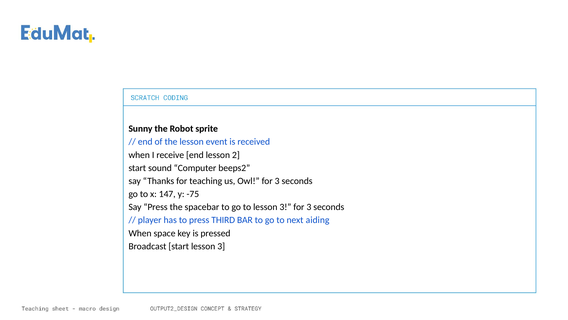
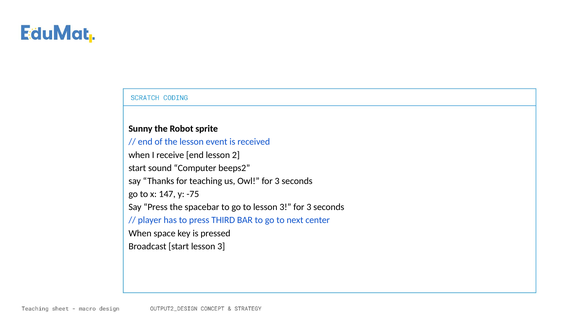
aiding: aiding -> center (318, 220)
